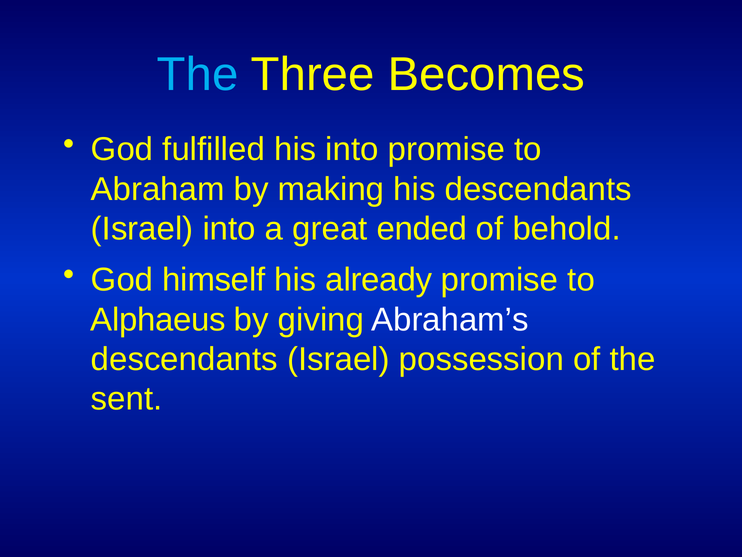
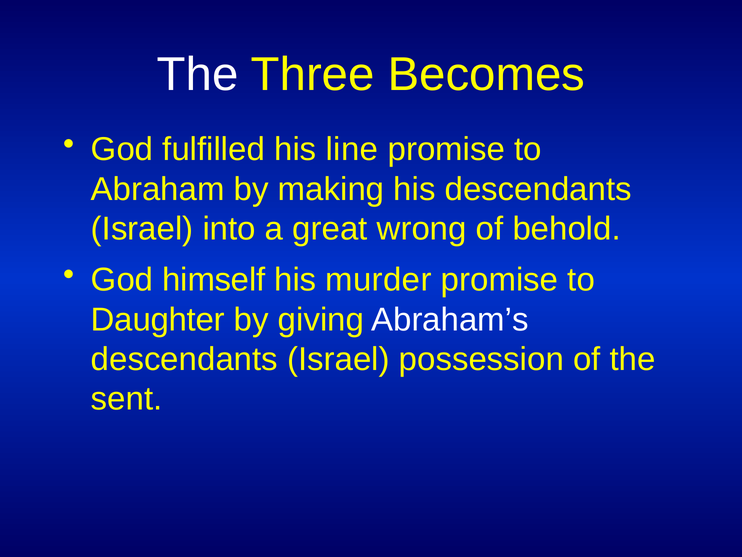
The colour: light blue -> white (198, 74)
his into: into -> line (352, 149)
ended: ended -> wrong (422, 229)
already: already -> murder (378, 280)
Alphaeus: Alphaeus -> Daughter (158, 319)
